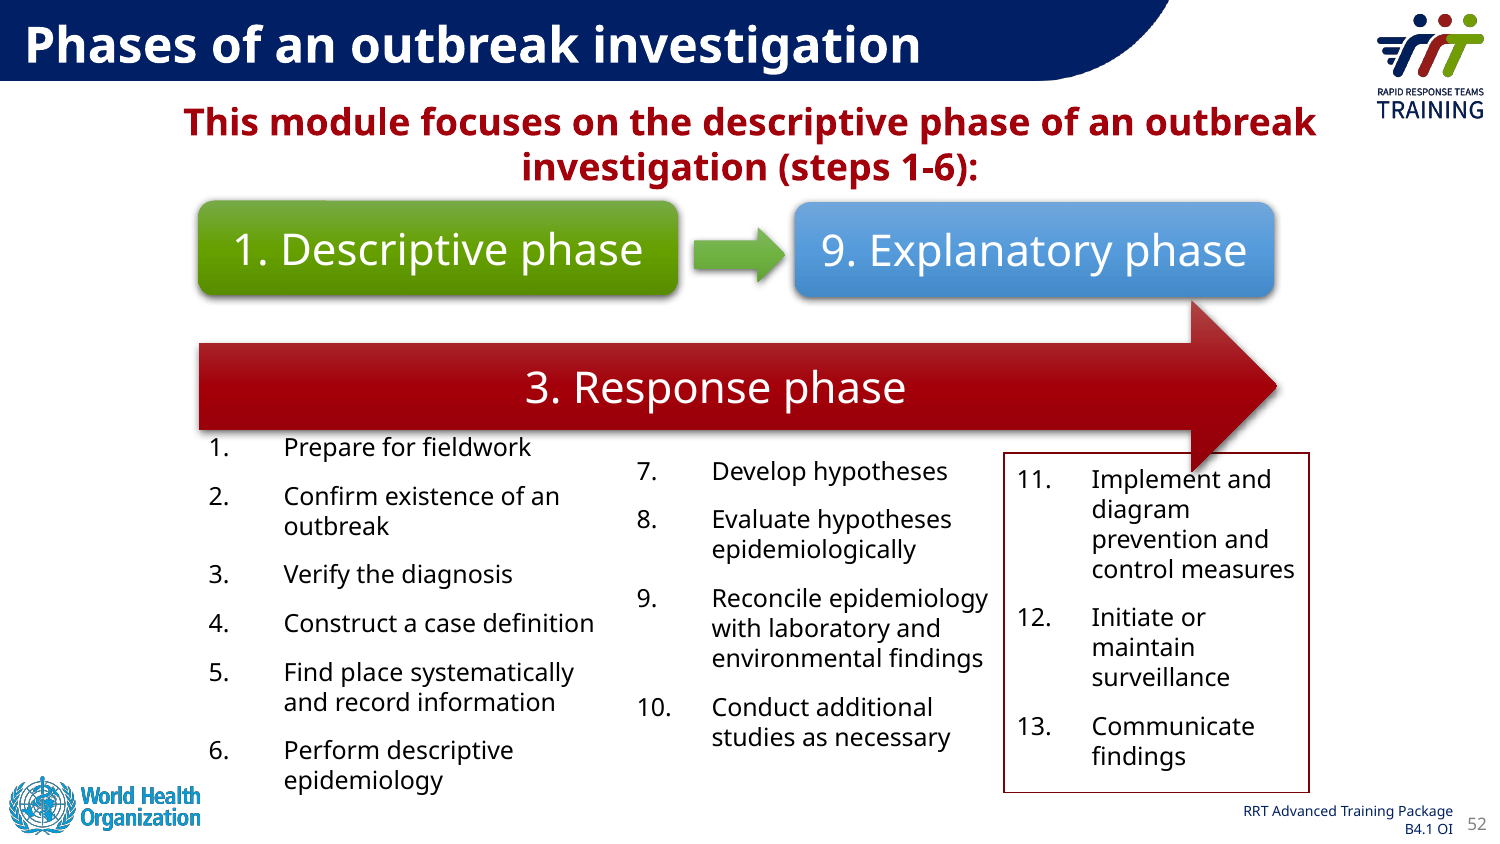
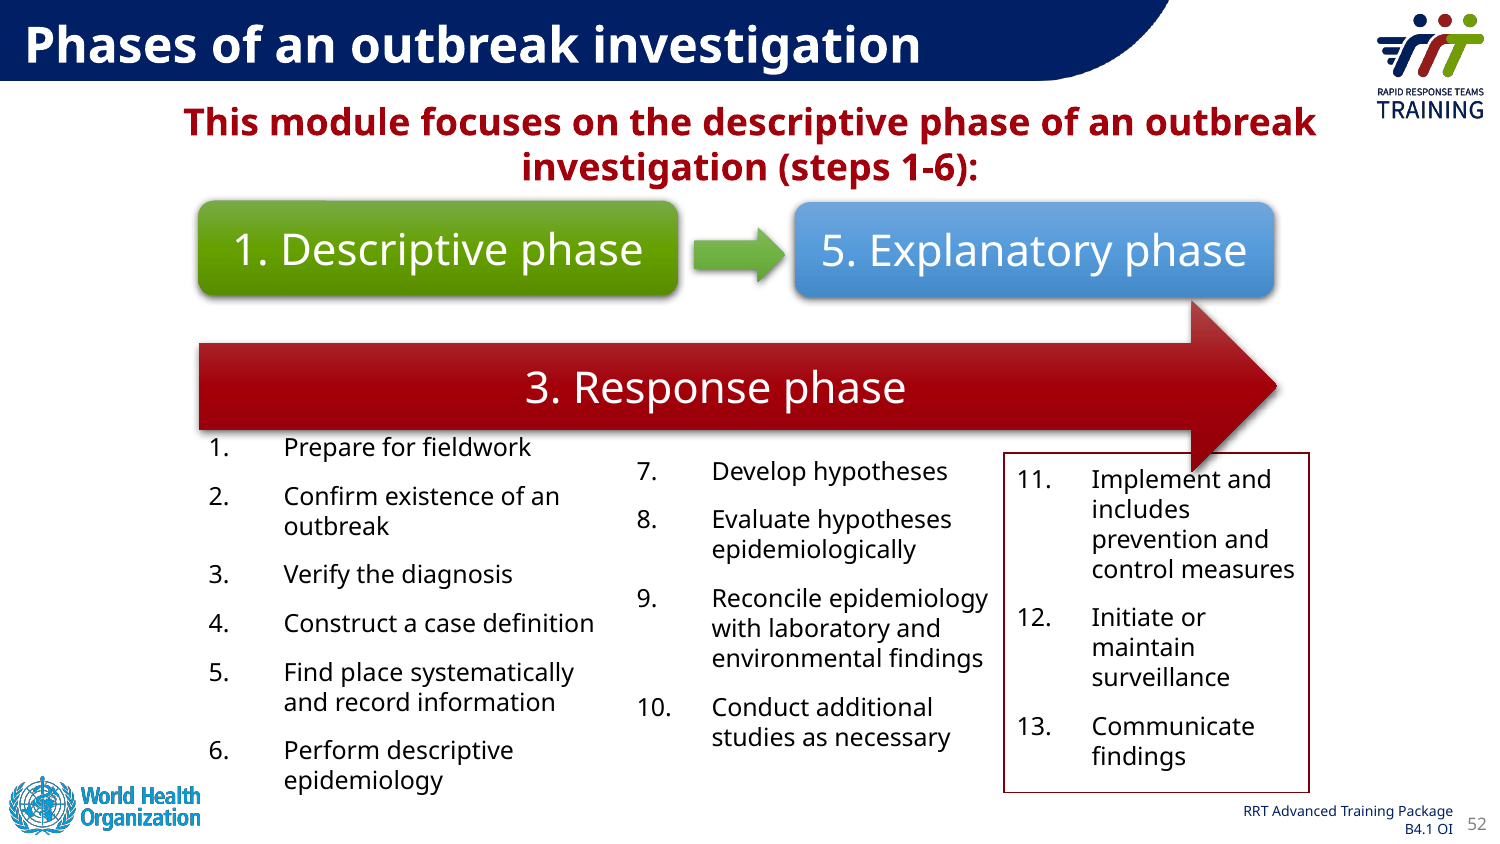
phase 9: 9 -> 5 (839, 252)
diagram: diagram -> includes (1141, 510)
